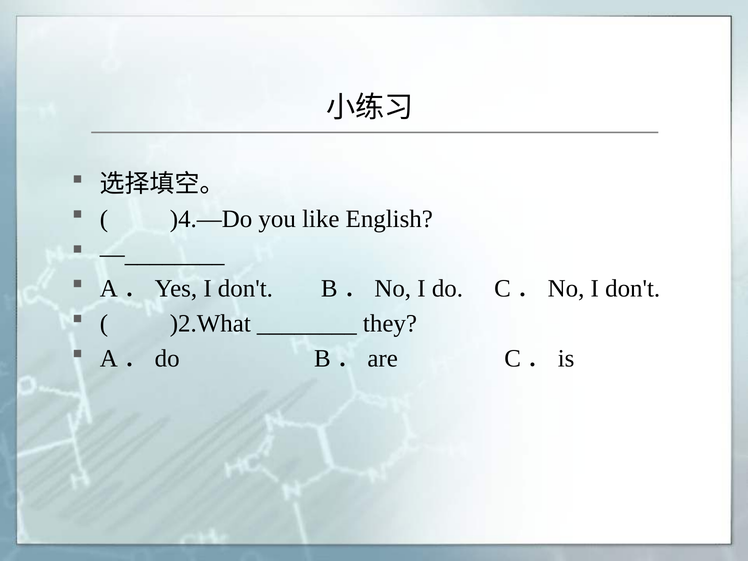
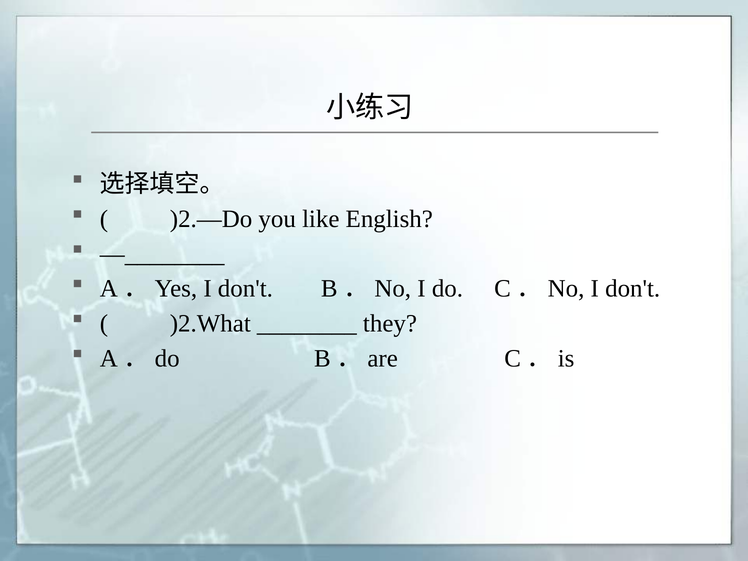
)4.—Do: )4.—Do -> )2.—Do (211, 219)
